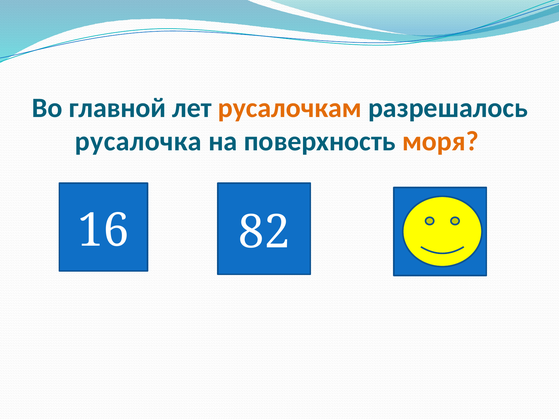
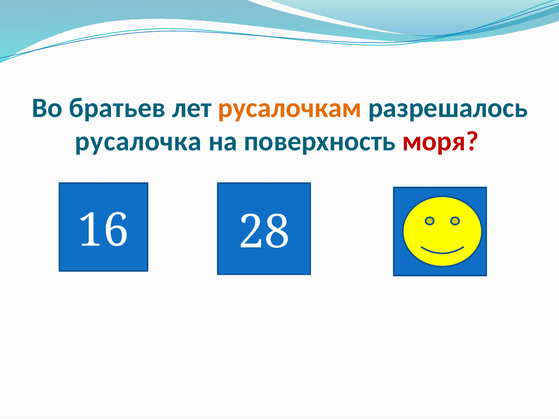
главной: главной -> братьев (117, 108)
моря colour: orange -> red (440, 141)
82: 82 -> 28 (264, 232)
